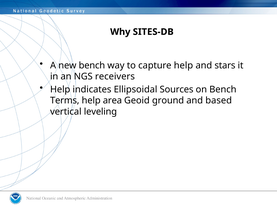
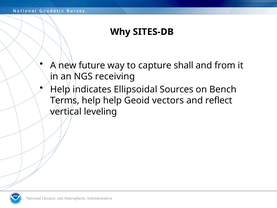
new bench: bench -> future (92, 65)
capture help: help -> shall (184, 65)
stars: stars -> from (225, 65)
receivers: receivers -> receiving (115, 76)
help area: area -> help (112, 100)
ground: ground -> vectors (168, 100)
based: based -> reflect (219, 100)
